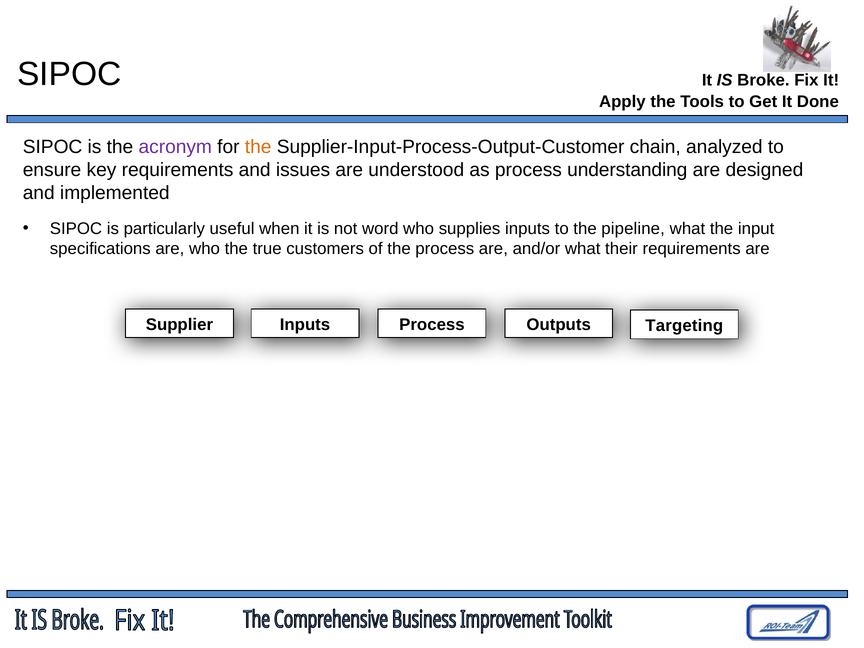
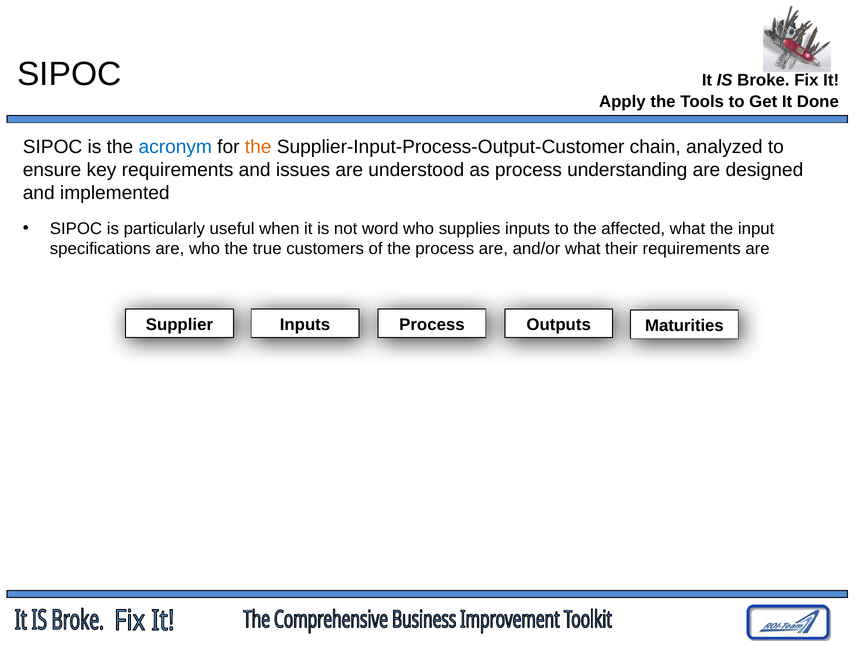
acronym colour: purple -> blue (175, 147)
pipeline: pipeline -> affected (633, 229)
Targeting: Targeting -> Maturities (684, 326)
